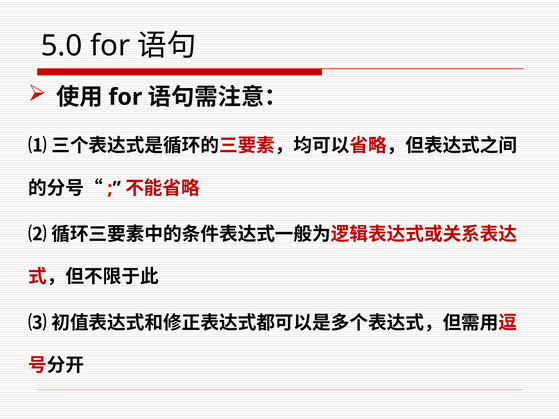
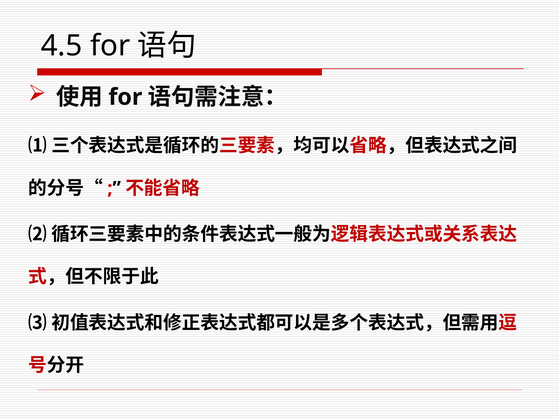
5.0: 5.0 -> 4.5 (62, 46)
